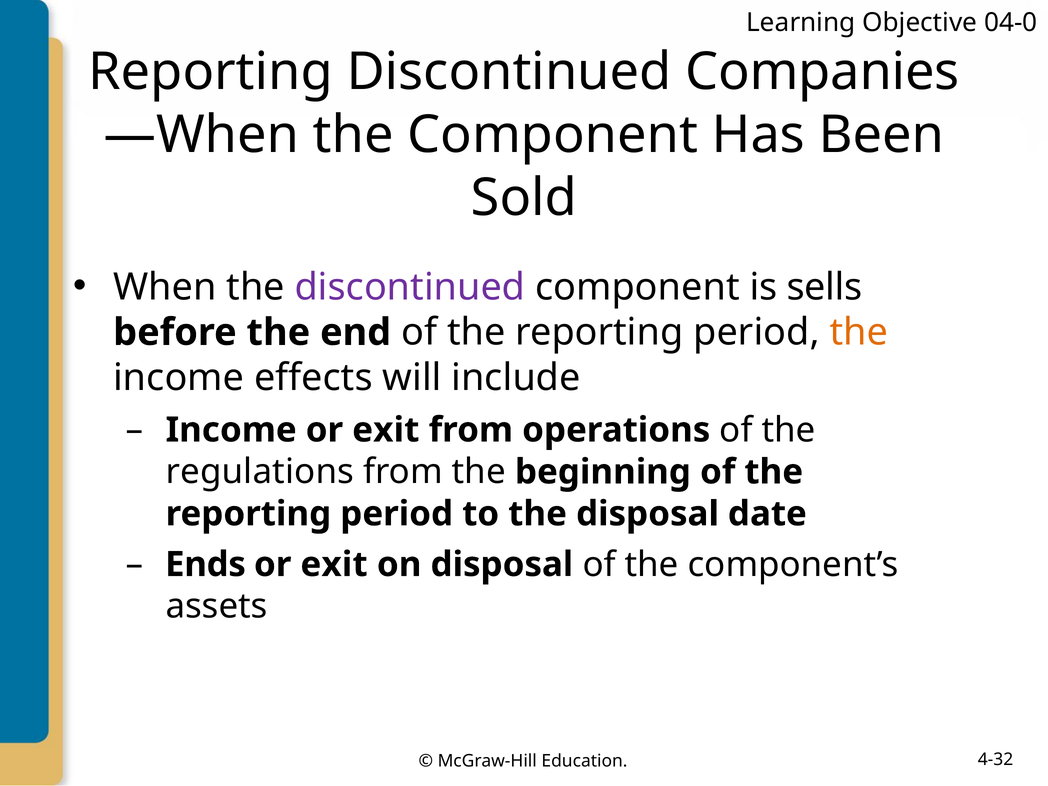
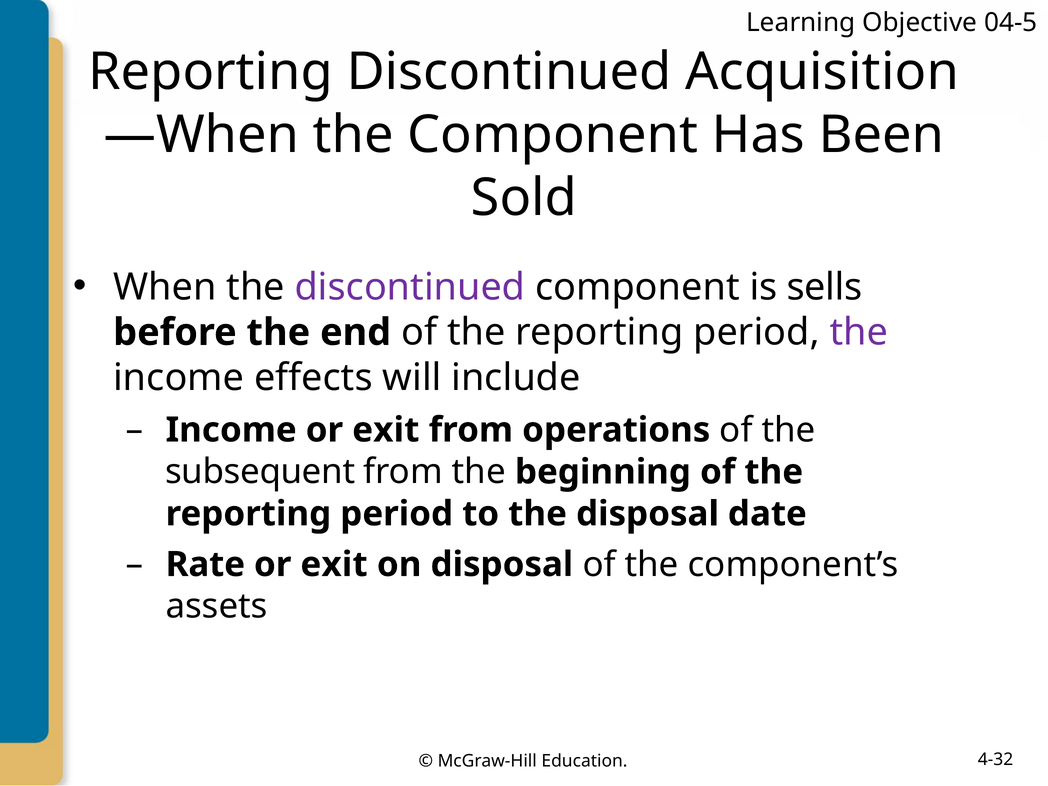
04-0: 04-0 -> 04-5 (1011, 22)
Companies: Companies -> Acquisition (822, 72)
the colour: orange -> purple (859, 332)
regulations: regulations -> subsequent (260, 472)
Ends: Ends -> Rate (205, 564)
